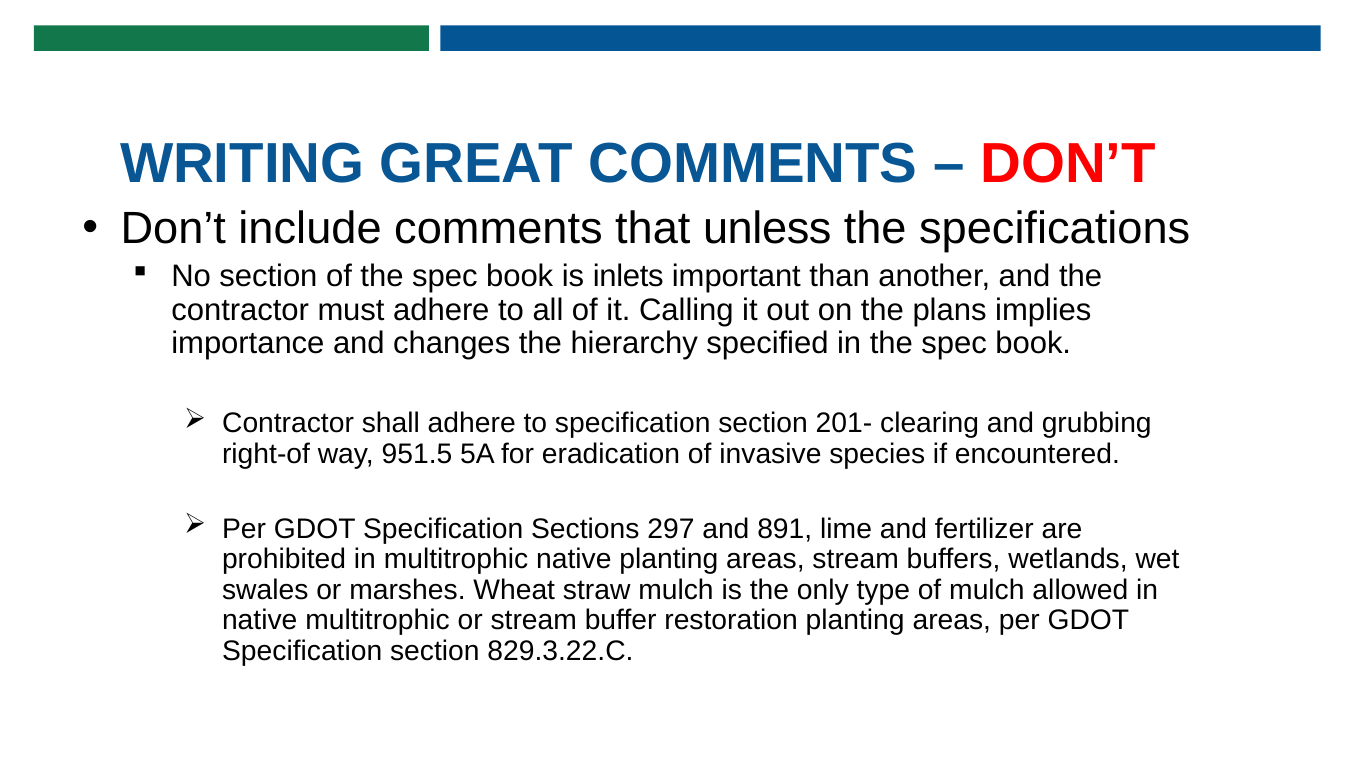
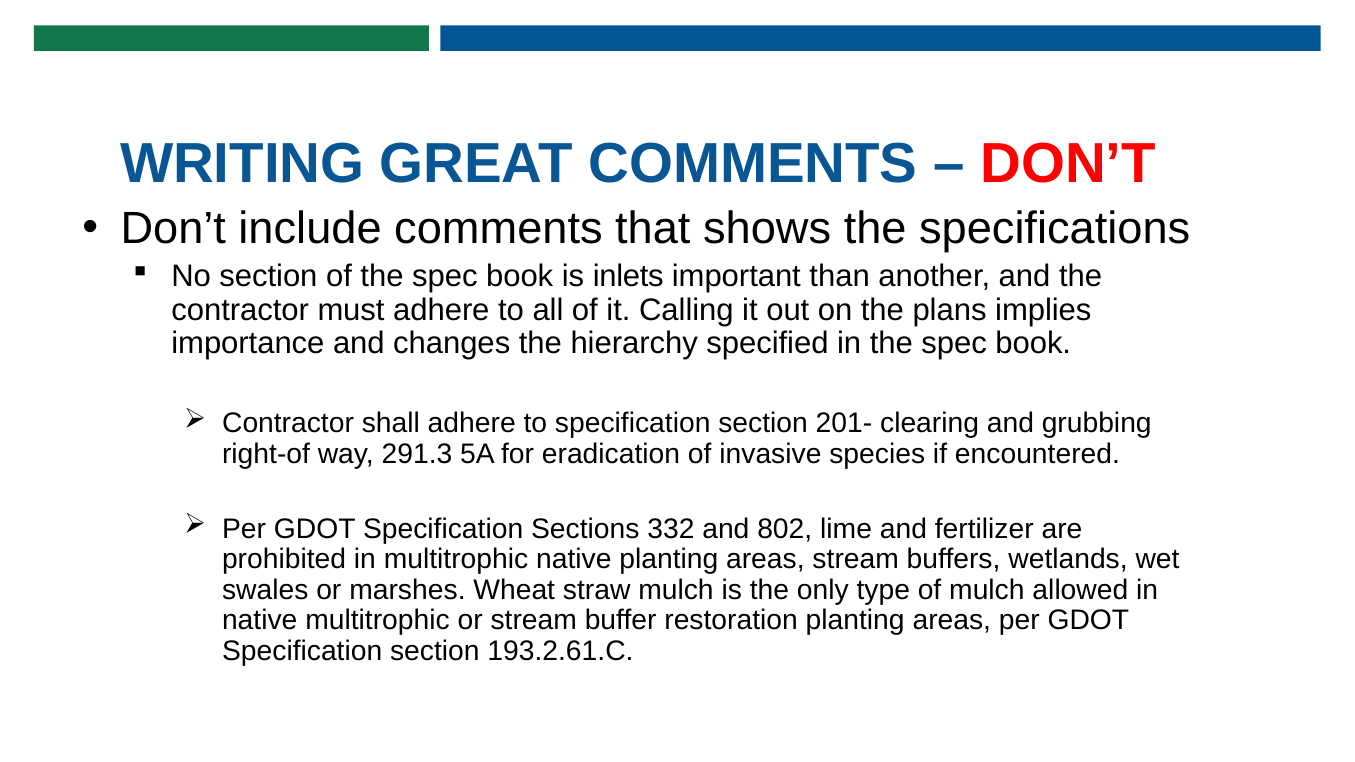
unless: unless -> shows (767, 228)
951.5: 951.5 -> 291.3 (417, 454)
297: 297 -> 332 (671, 529)
891: 891 -> 802 (785, 529)
829.3.22.C: 829.3.22.C -> 193.2.61.C (560, 651)
